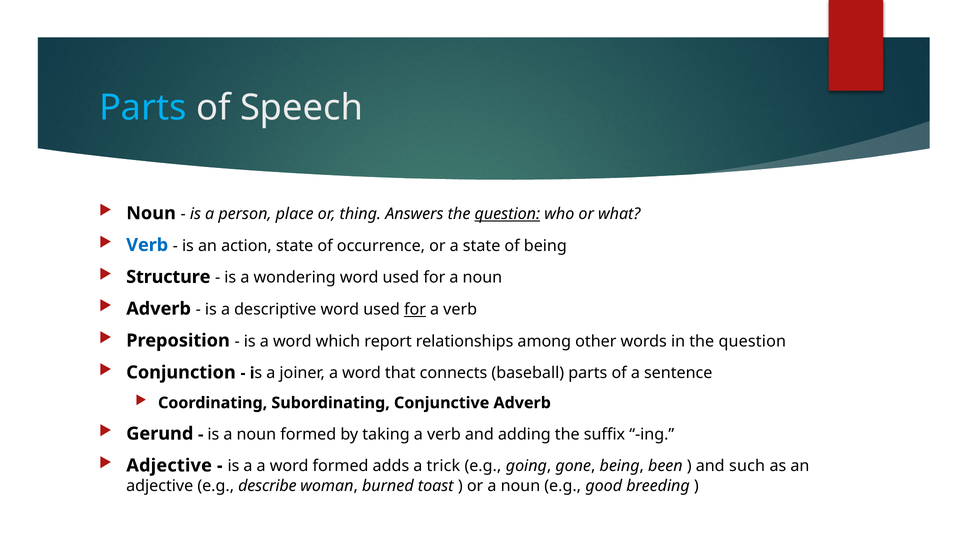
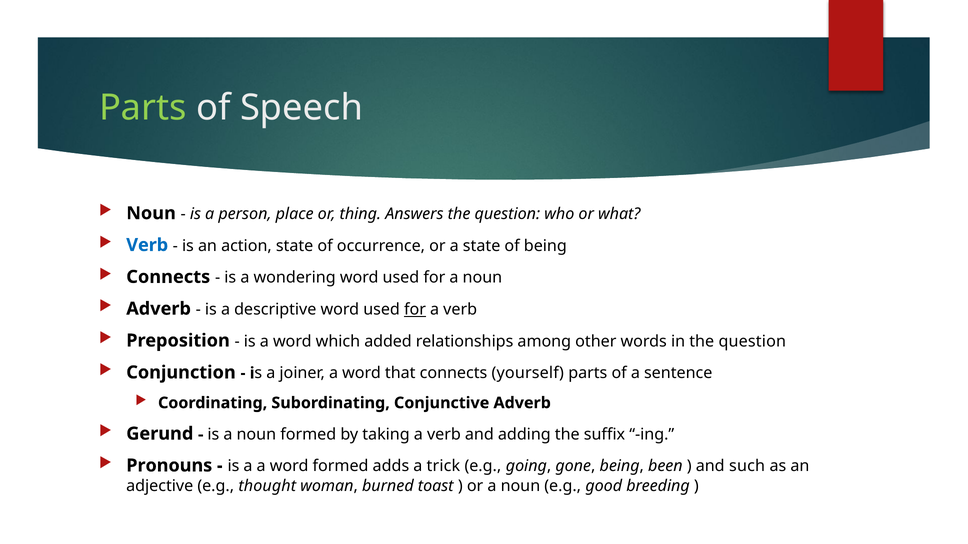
Parts colour: light blue -> light green (143, 108)
question underline: present -> none (507, 214)
Structure: Structure -> Connects (168, 277)
report: report -> added (388, 342)
baseball: baseball -> yourself (528, 373)
Adjective: Adjective -> Pronouns (169, 466)
describe: describe -> thought (267, 486)
